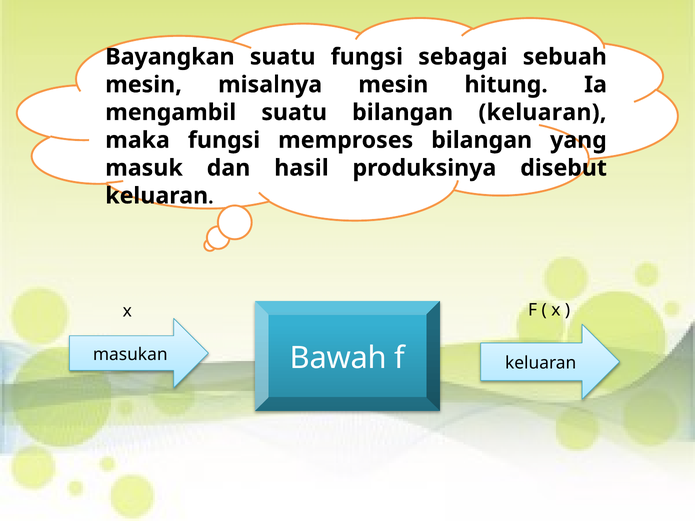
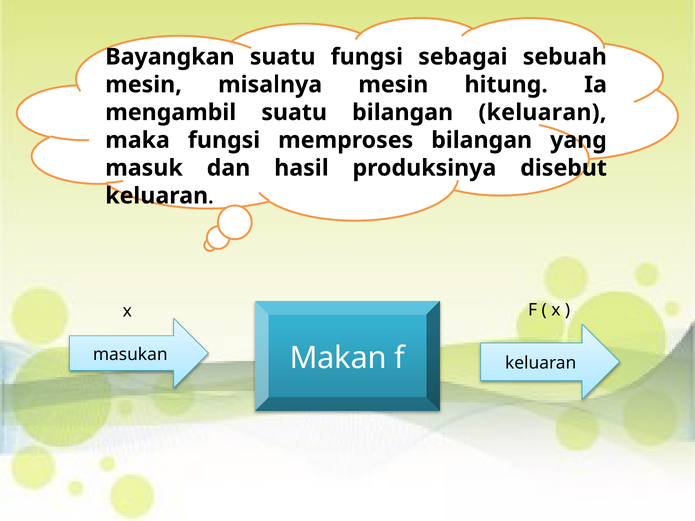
Bawah: Bawah -> Makan (338, 358)
